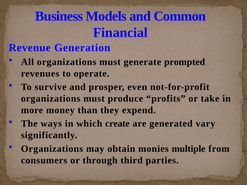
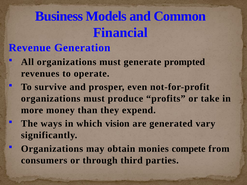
create: create -> vision (117, 124)
multiple: multiple -> compete (189, 149)
